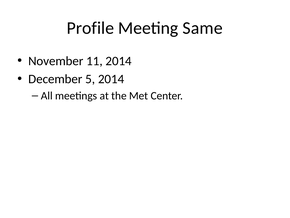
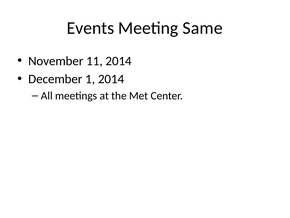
Profile: Profile -> Events (90, 28)
5: 5 -> 1 (90, 79)
